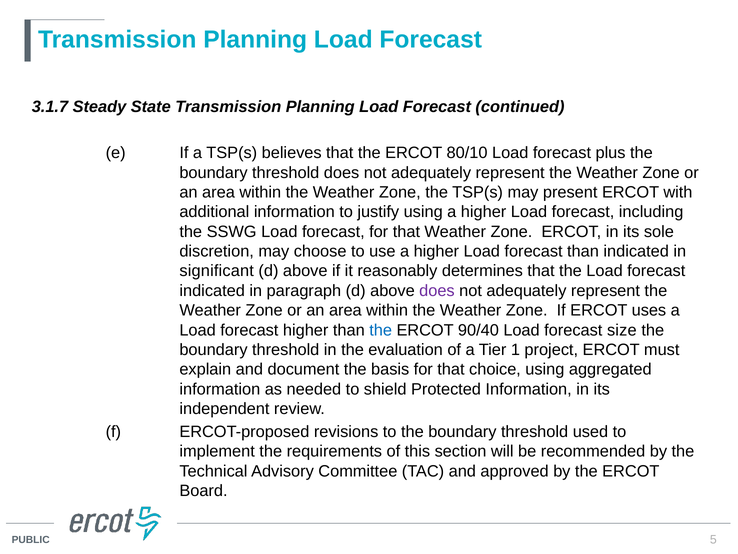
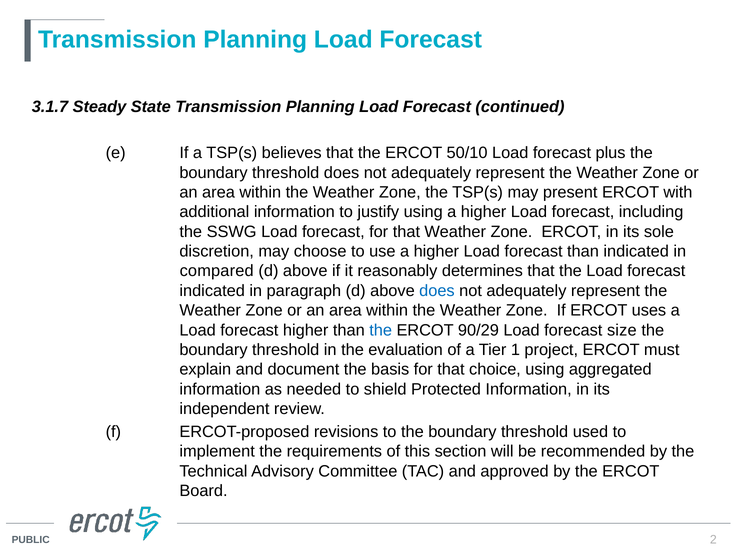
80/10: 80/10 -> 50/10 (467, 153)
significant: significant -> compared (217, 271)
does colour: purple -> blue (437, 290)
90/40: 90/40 -> 90/29 (478, 330)
5: 5 -> 2 (713, 539)
